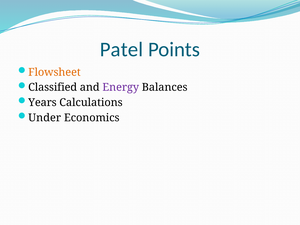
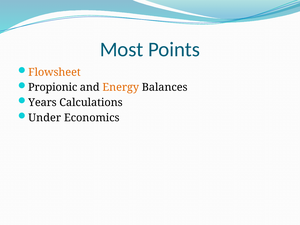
Patel: Patel -> Most (122, 50)
Classified: Classified -> Propionic (53, 87)
Energy colour: purple -> orange (121, 87)
